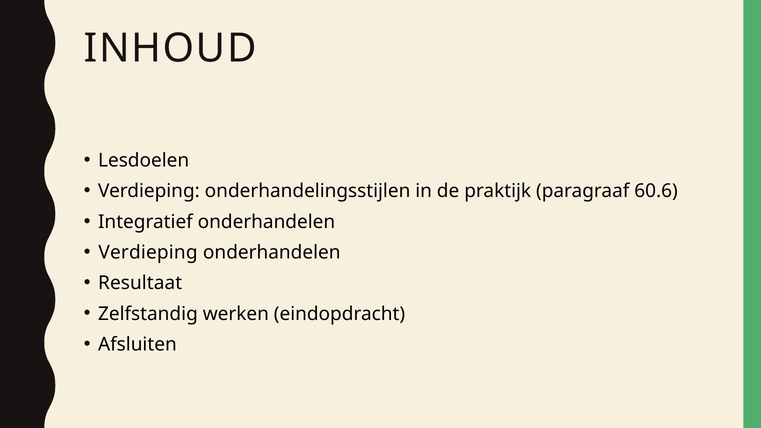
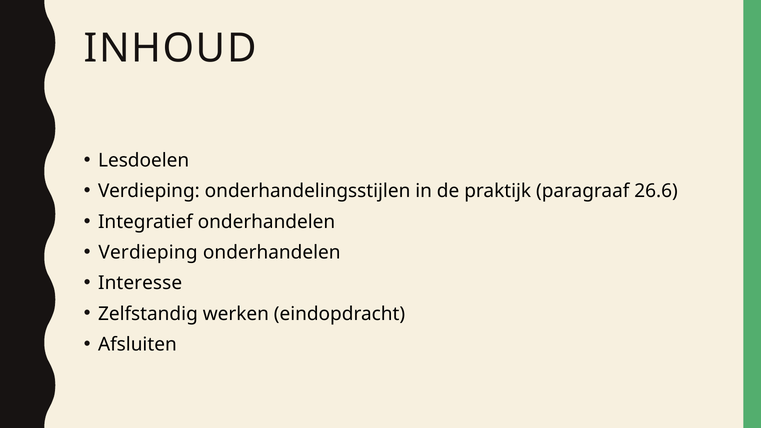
60.6: 60.6 -> 26.6 (656, 191)
Resultaat: Resultaat -> Interesse (140, 283)
